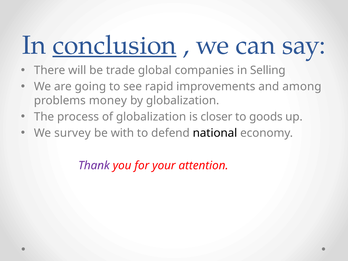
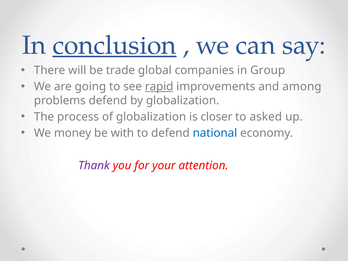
Selling: Selling -> Group (268, 70)
rapid underline: none -> present (159, 87)
problems money: money -> defend (108, 101)
goods: goods -> asked (266, 117)
survey: survey -> money (73, 133)
national colour: black -> blue (215, 133)
